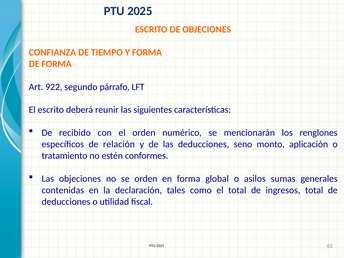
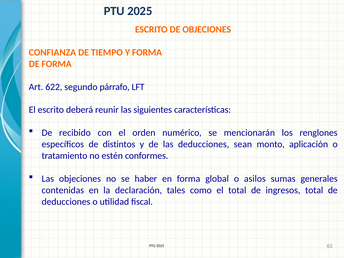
922: 922 -> 622 (54, 87)
relación: relación -> distintos (119, 144)
seno: seno -> sean (243, 144)
se orden: orden -> haber (146, 179)
